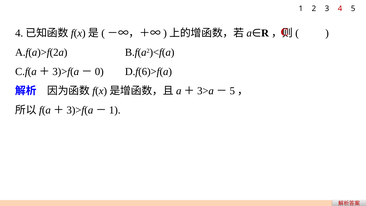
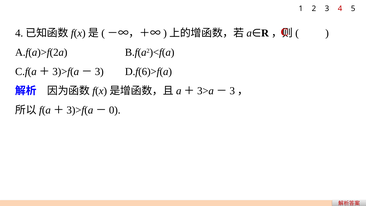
0: 0 -> 3 (99, 72)
5: 5 -> 3 (232, 91)
1: 1 -> 0 (115, 110)
